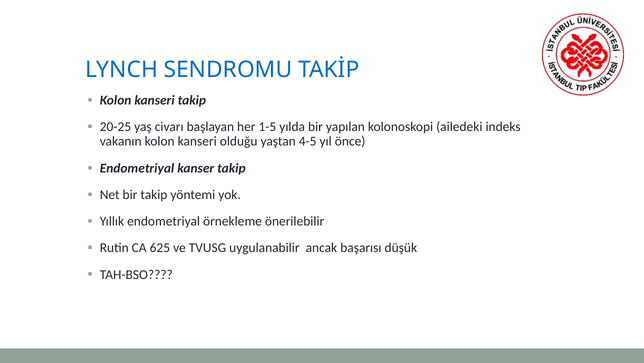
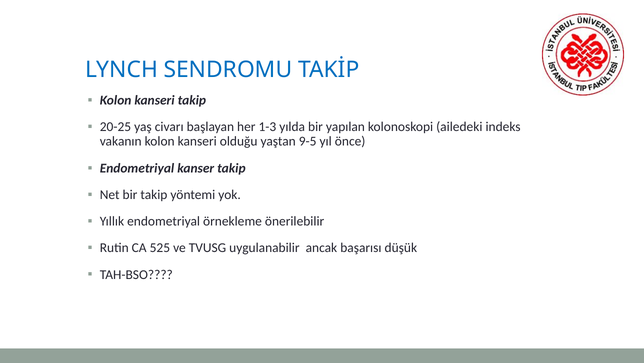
1-5: 1-5 -> 1-3 (267, 127)
4-5: 4-5 -> 9-5 (308, 141)
625: 625 -> 525 (160, 247)
